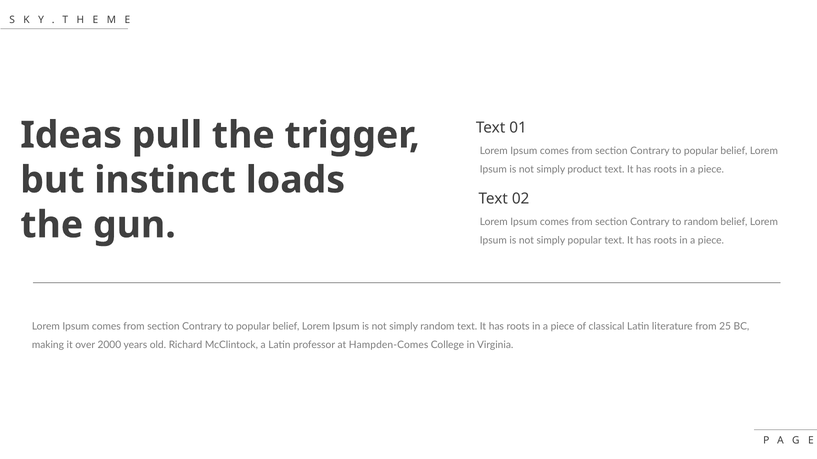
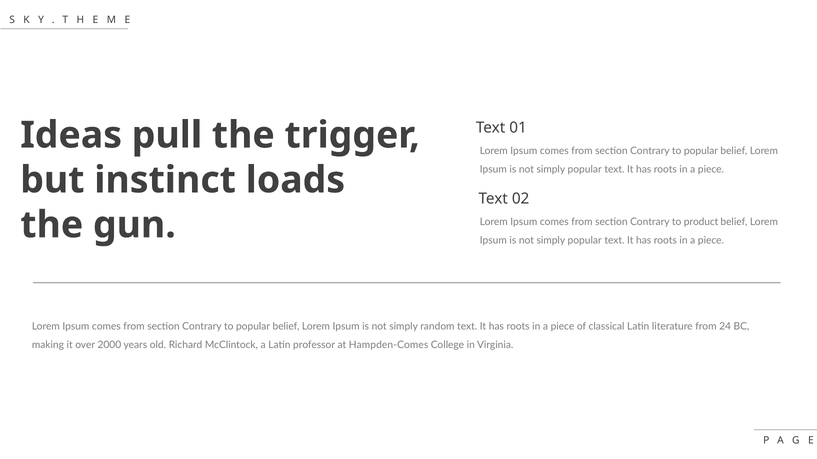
product: product -> popular (585, 170)
to random: random -> product (701, 222)
25: 25 -> 24 (725, 327)
